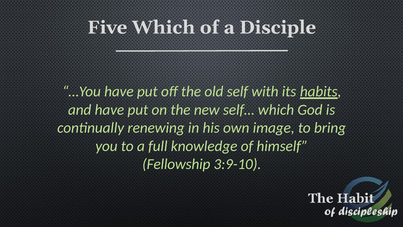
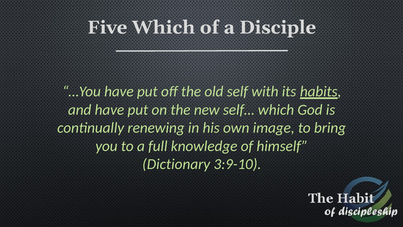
Fellowship: Fellowship -> Dictionary (176, 164)
